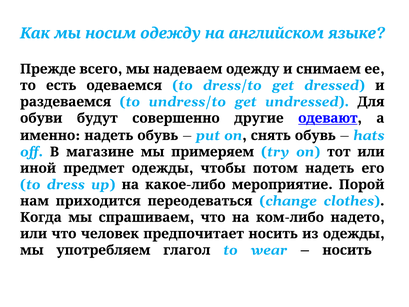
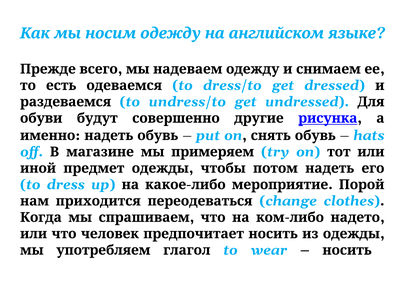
одевают: одевают -> рисунка (328, 118)
